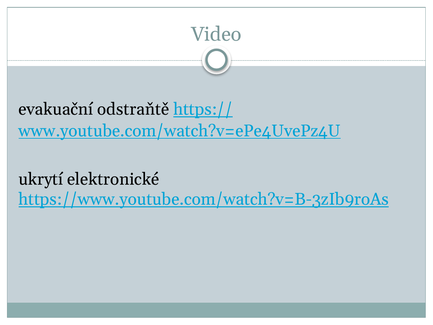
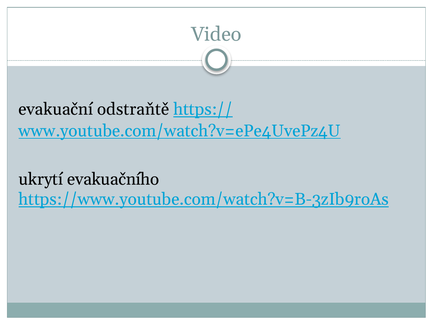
elektronické: elektronické -> evakuačního (113, 179)
